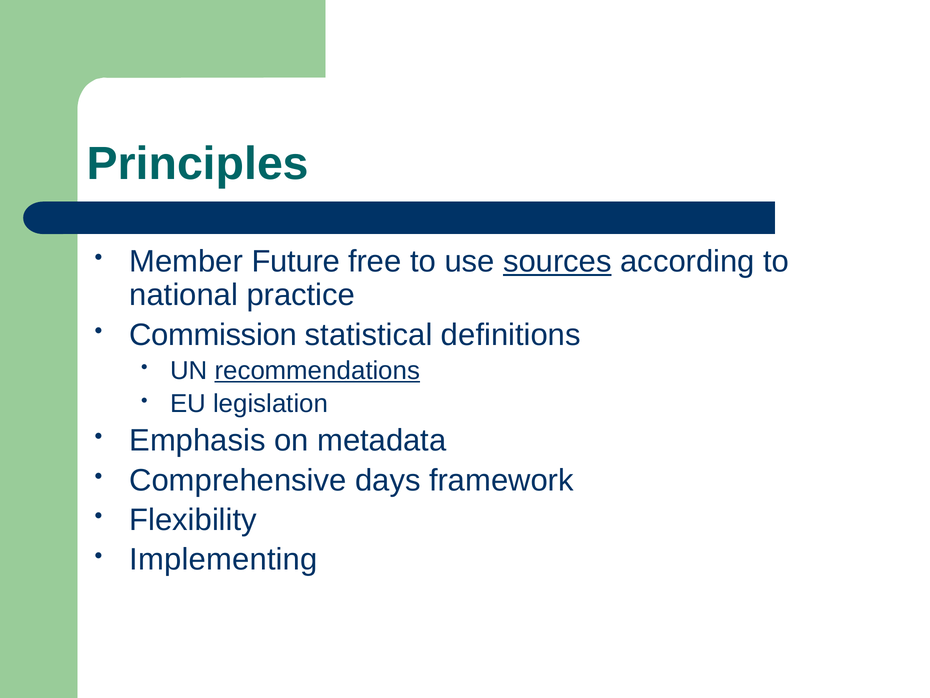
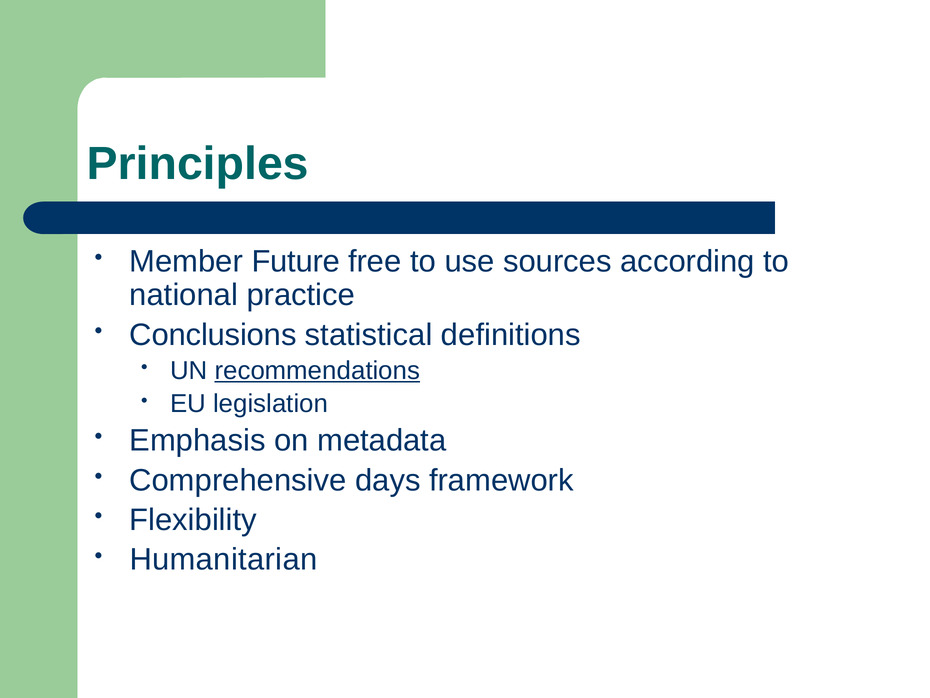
sources underline: present -> none (557, 261)
Commission: Commission -> Conclusions (213, 335)
Implementing: Implementing -> Humanitarian (223, 559)
